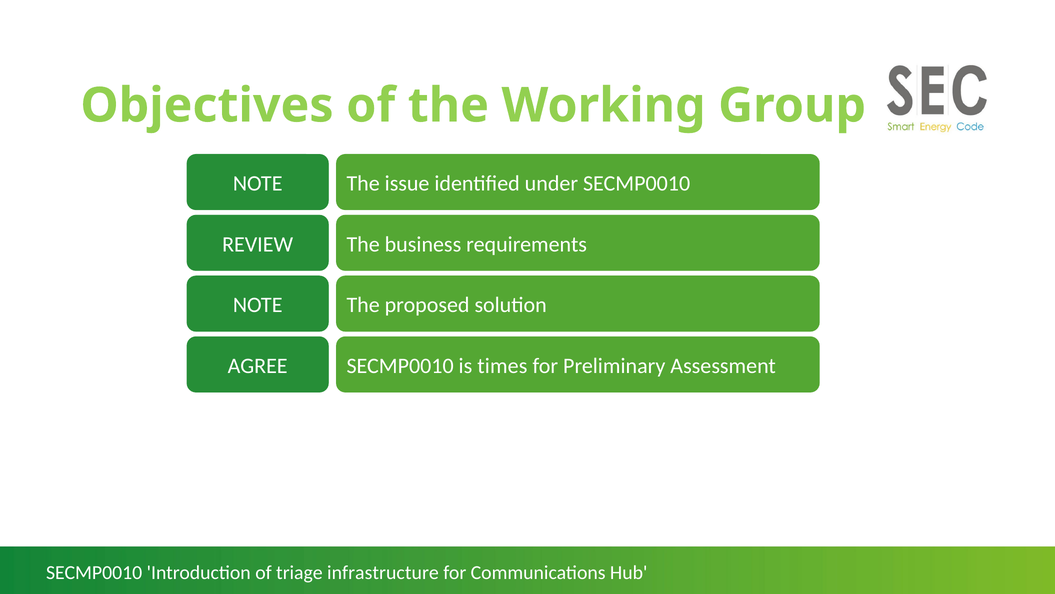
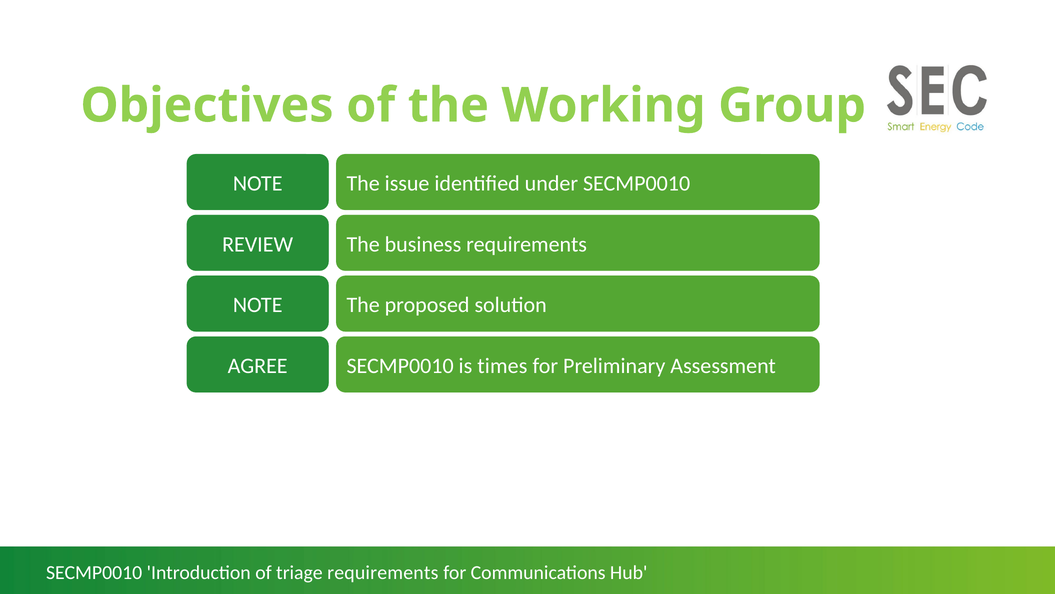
triage infrastructure: infrastructure -> requirements (383, 572)
